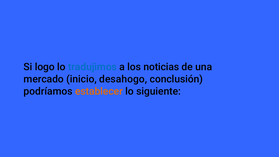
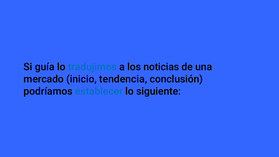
logo: logo -> guía (45, 67)
desahogo: desahogo -> tendencia (123, 79)
establecer colour: orange -> blue (99, 91)
